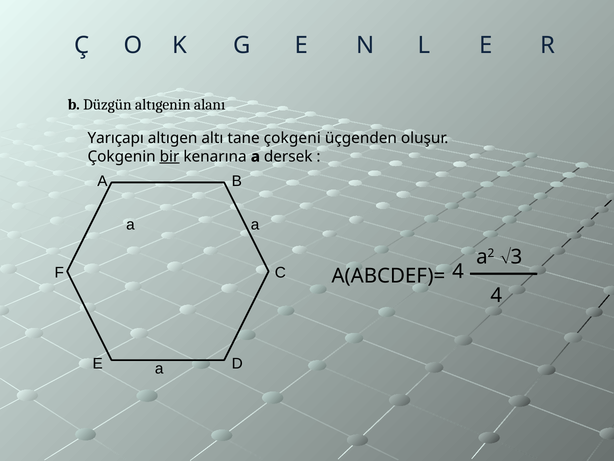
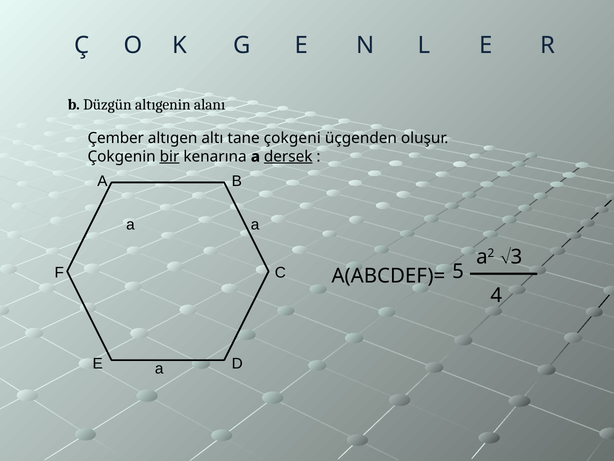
Yarıçapı: Yarıçapı -> Çember (116, 138)
dersek underline: none -> present (288, 156)
A(ABCDEF)= 4: 4 -> 5 (458, 271)
